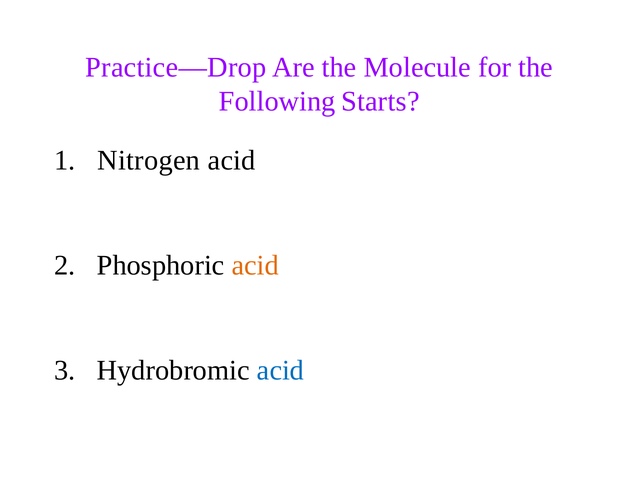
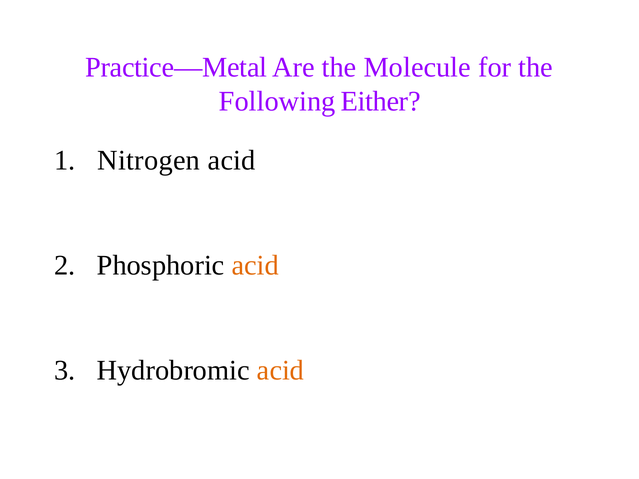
Practice—Drop: Practice—Drop -> Practice—Metal (176, 67)
Starts: Starts -> Either (381, 102)
acid colour: blue -> orange (281, 371)
